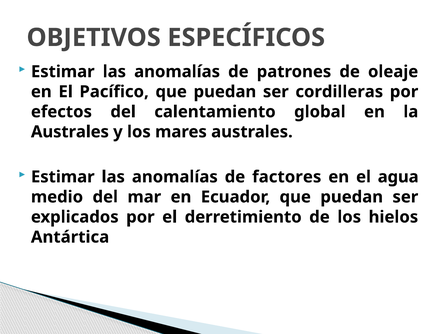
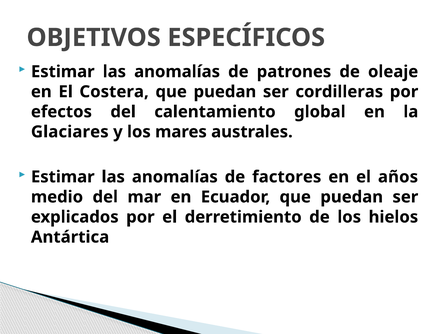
Pacífico: Pacífico -> Costera (114, 92)
Australes: Australes -> Glaciares (70, 132)
agua: agua -> años (398, 177)
